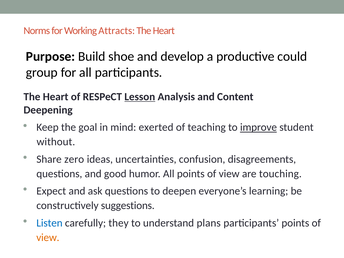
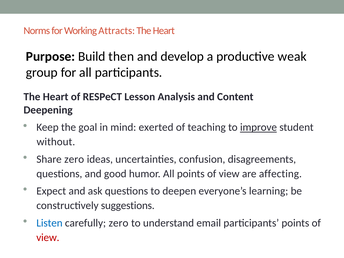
shoe: shoe -> then (121, 57)
could: could -> weak (292, 57)
Lesson underline: present -> none (140, 97)
touching: touching -> affecting (280, 174)
carefully they: they -> zero (119, 223)
plans: plans -> email (209, 223)
view colour: orange -> red (48, 237)
